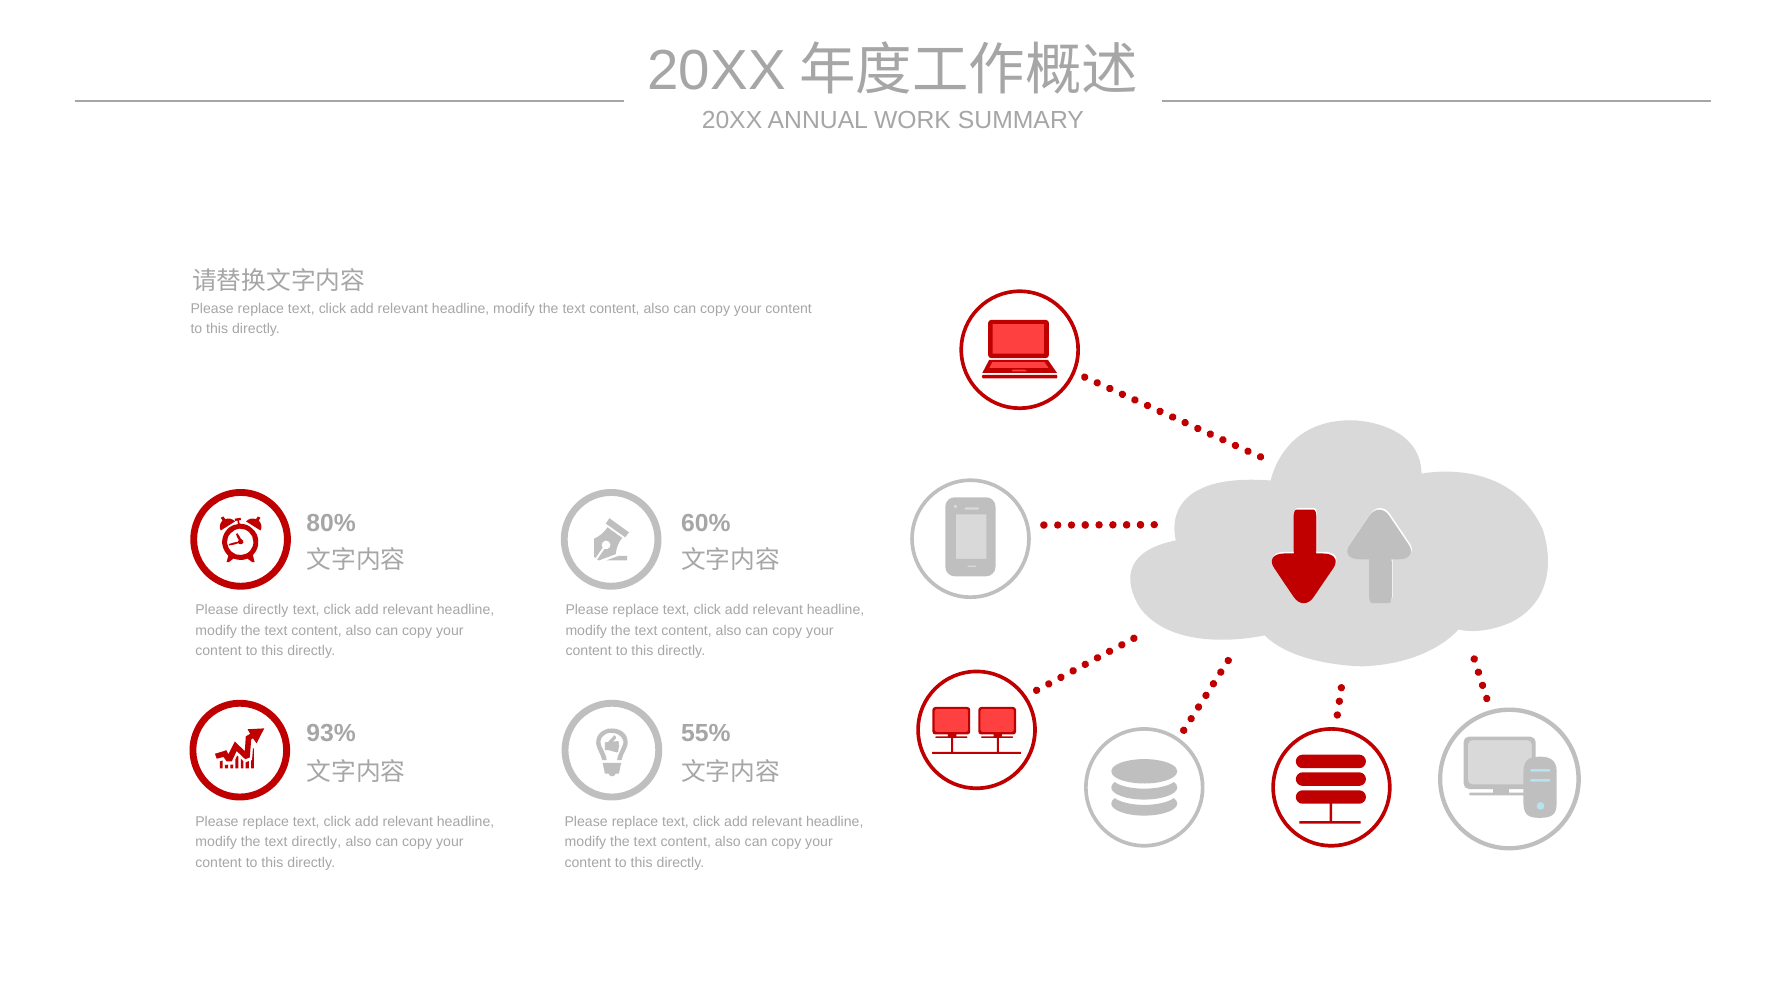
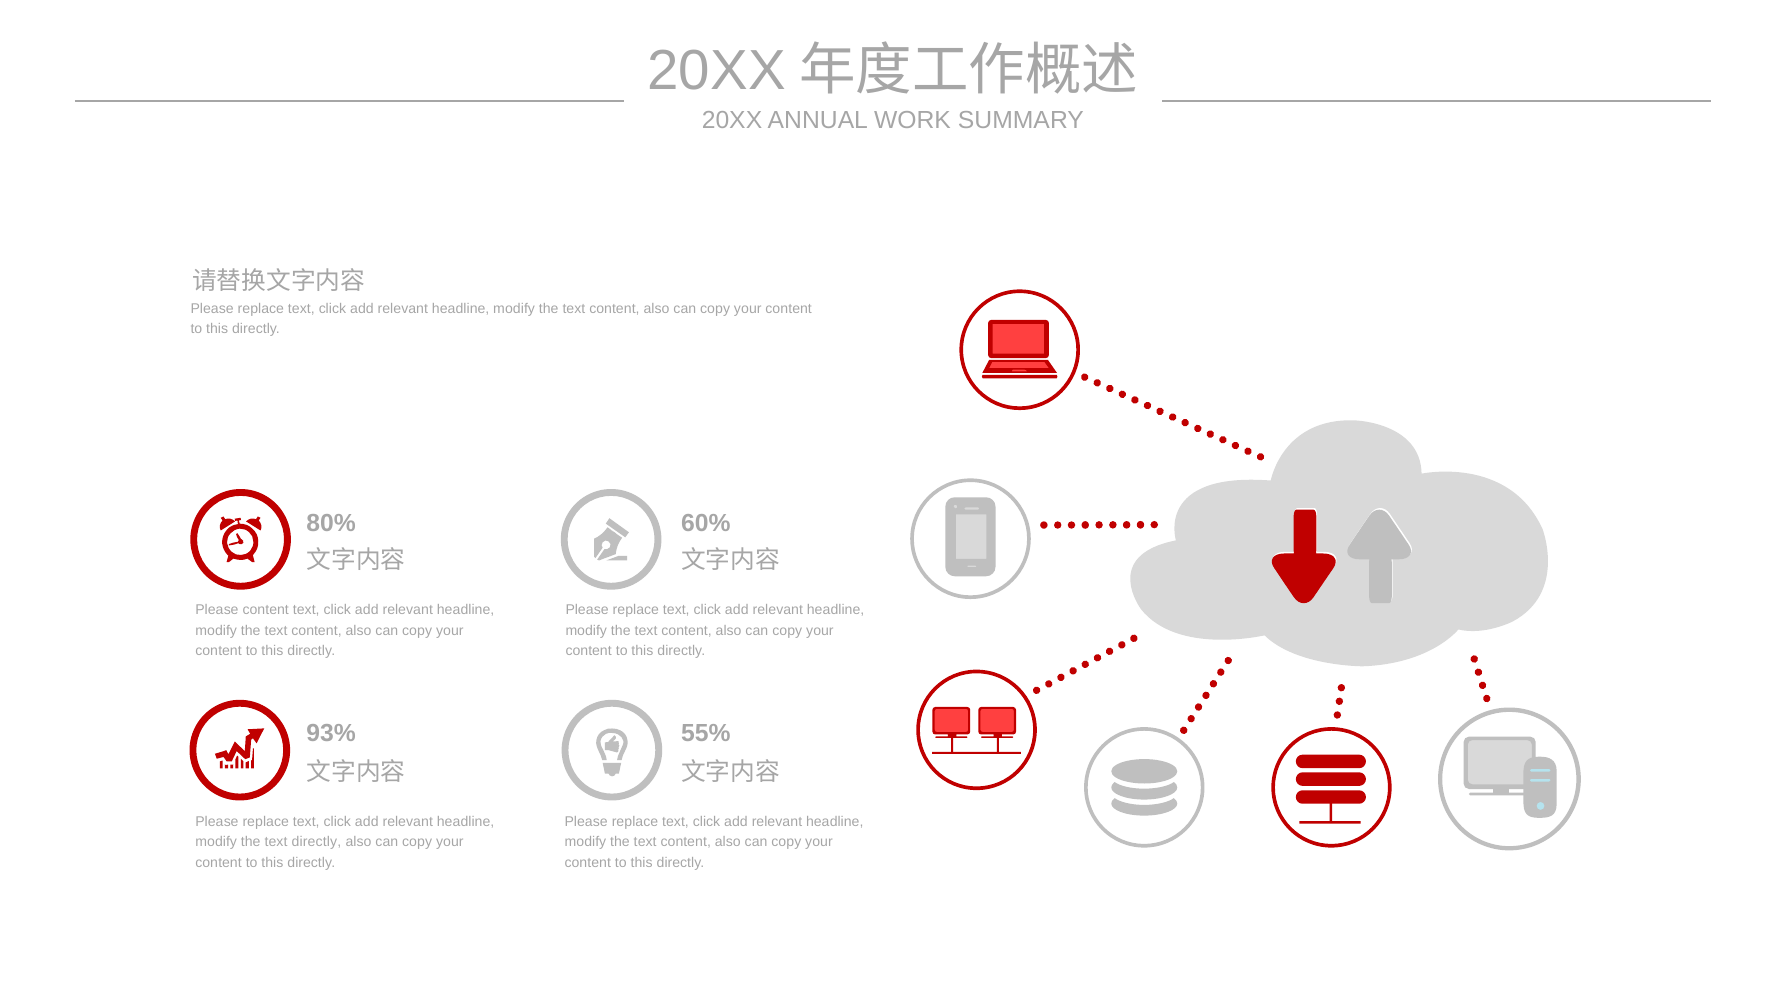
Please directly: directly -> content (266, 610)
